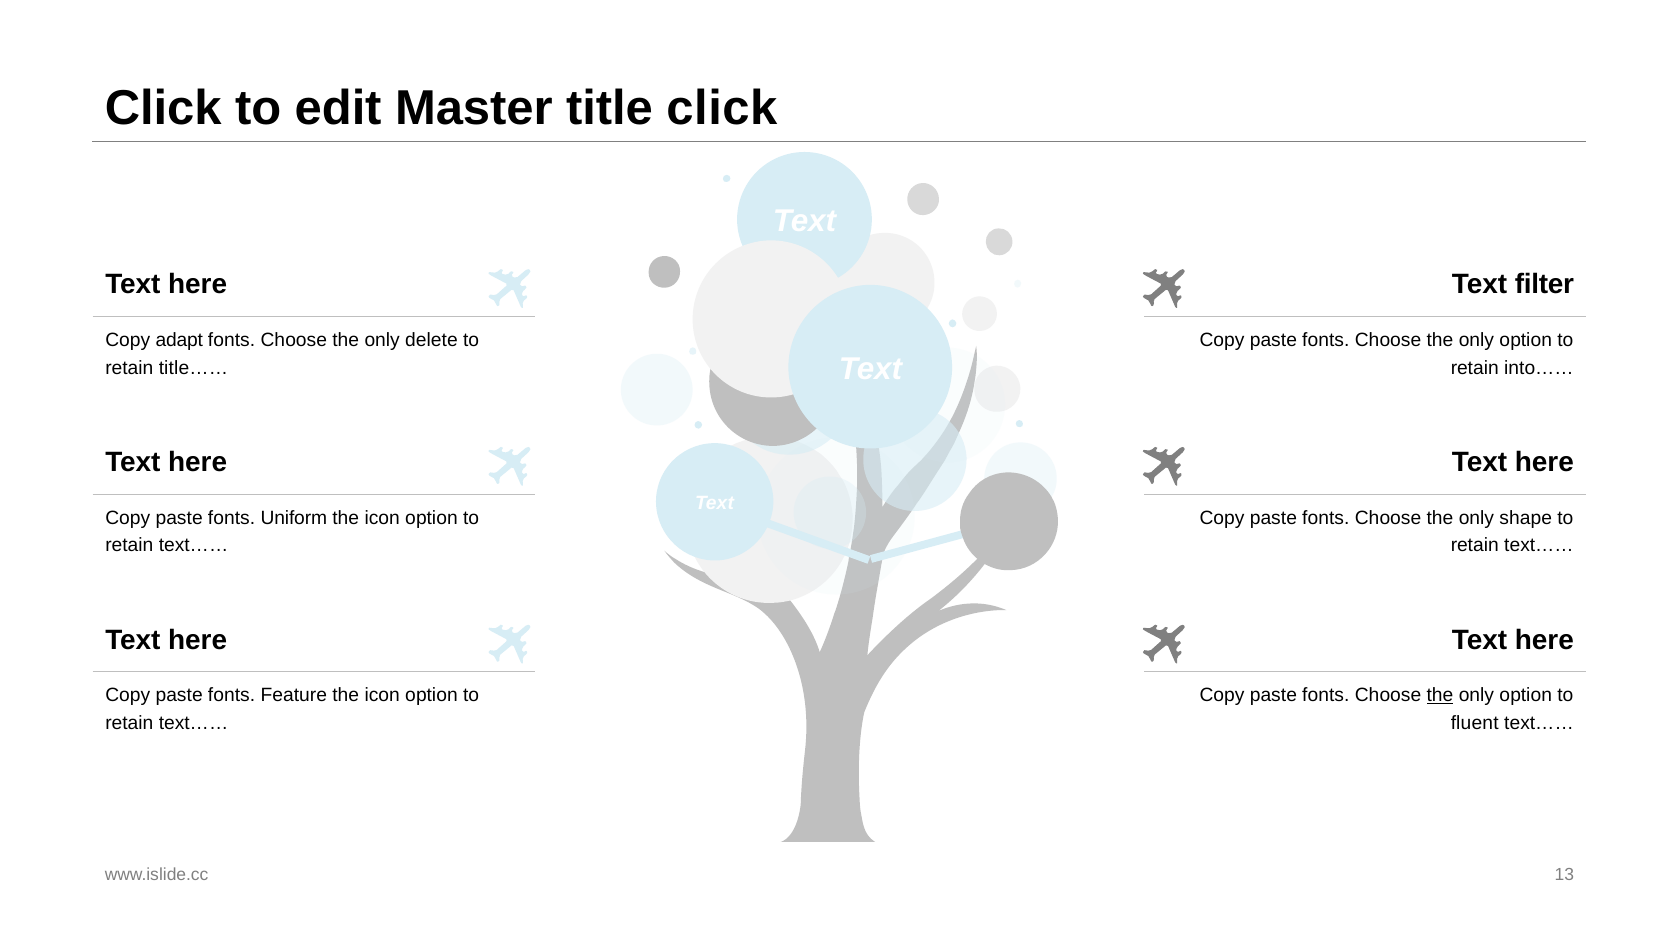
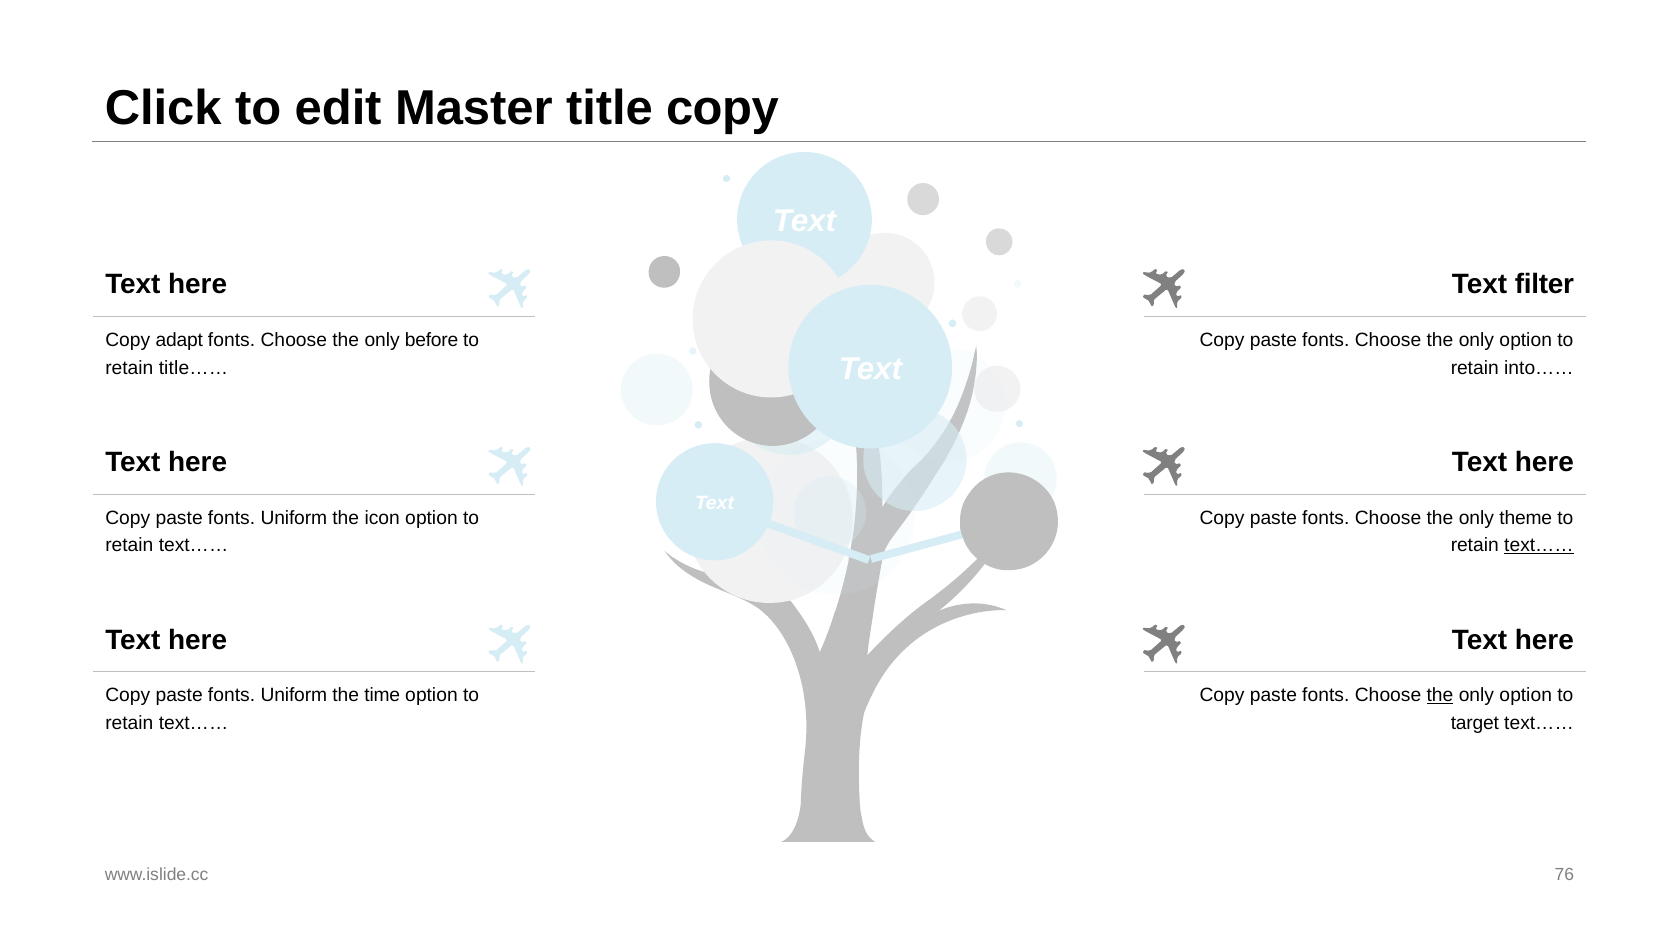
title click: click -> copy (722, 109)
delete: delete -> before (432, 340)
shape: shape -> theme (1526, 518)
text…… underline: none -> present (1539, 546)
Feature: Feature -> Uniform (294, 696)
icon: icon -> time (382, 696)
fluent: fluent -> target (1475, 724)
13: 13 -> 76 (1564, 875)
